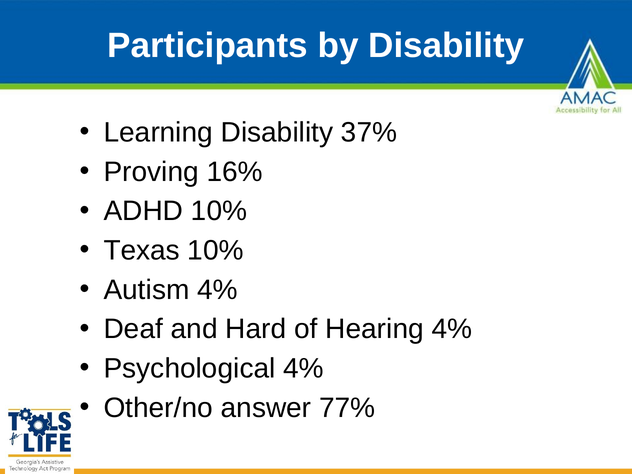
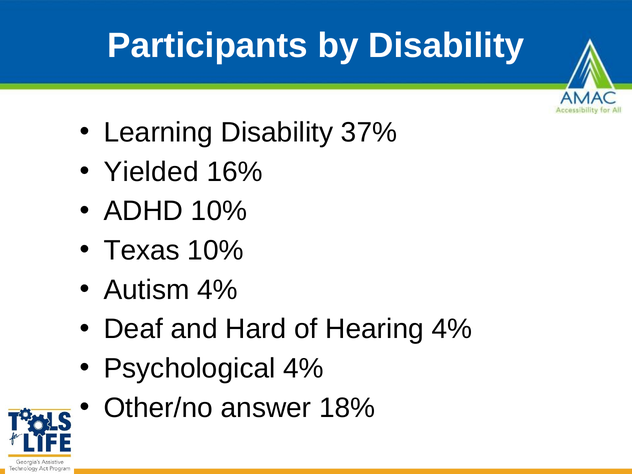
Proving: Proving -> Yielded (151, 172)
77%: 77% -> 18% (347, 408)
